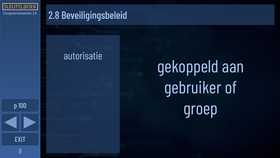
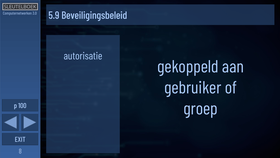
2.8: 2.8 -> 5.9 (54, 15)
